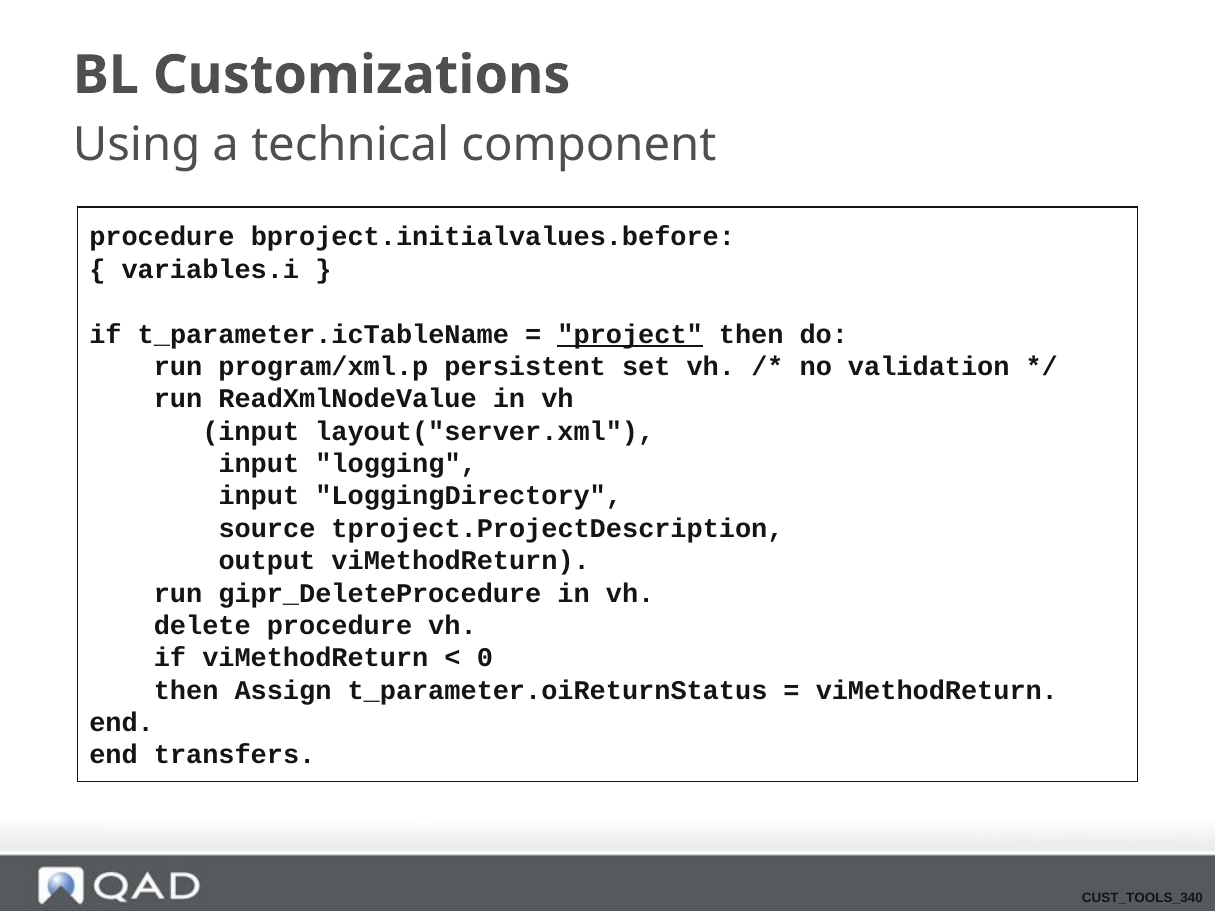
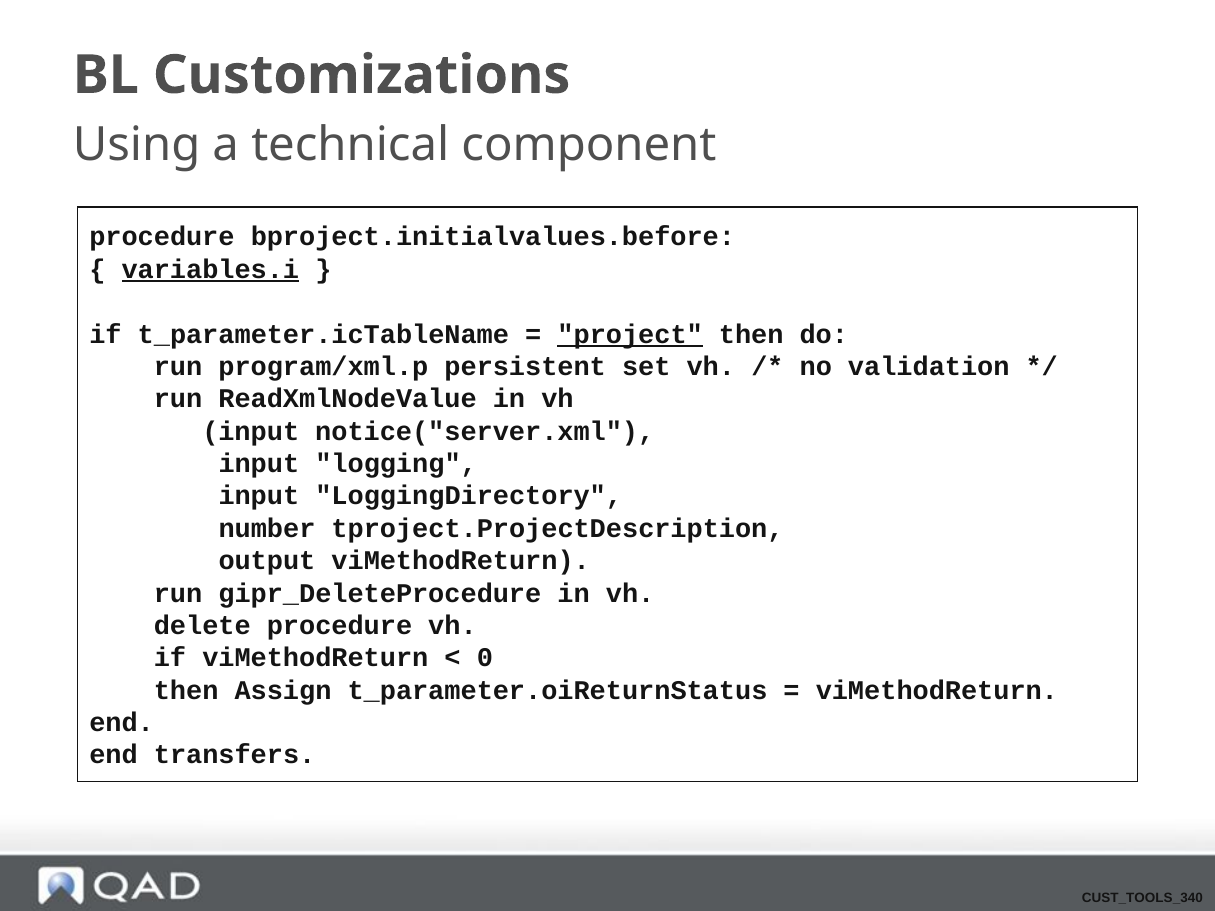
variables.i underline: none -> present (210, 269)
layout("server.xml: layout("server.xml -> notice("server.xml (485, 431)
source: source -> number (267, 529)
